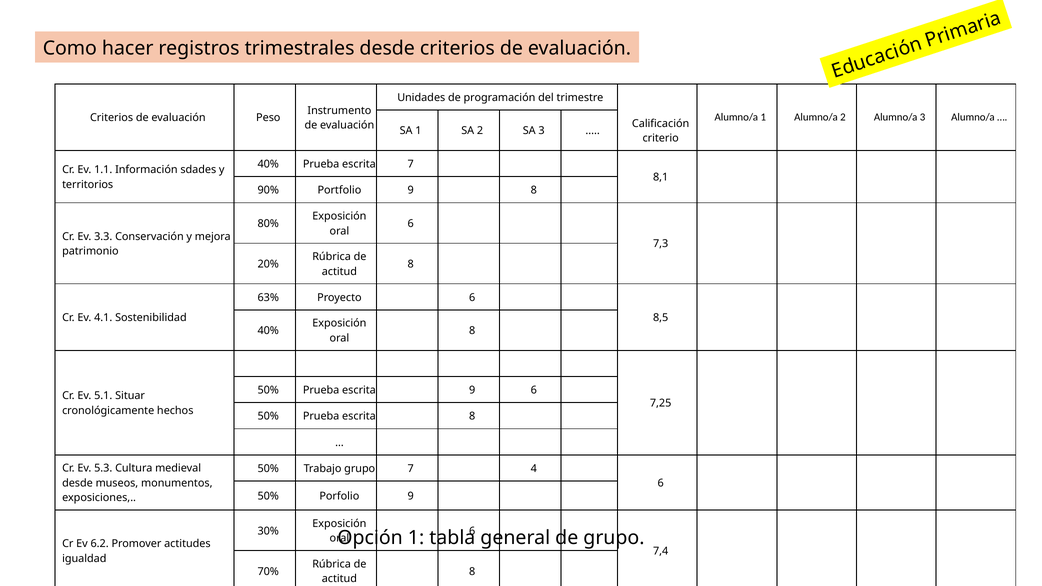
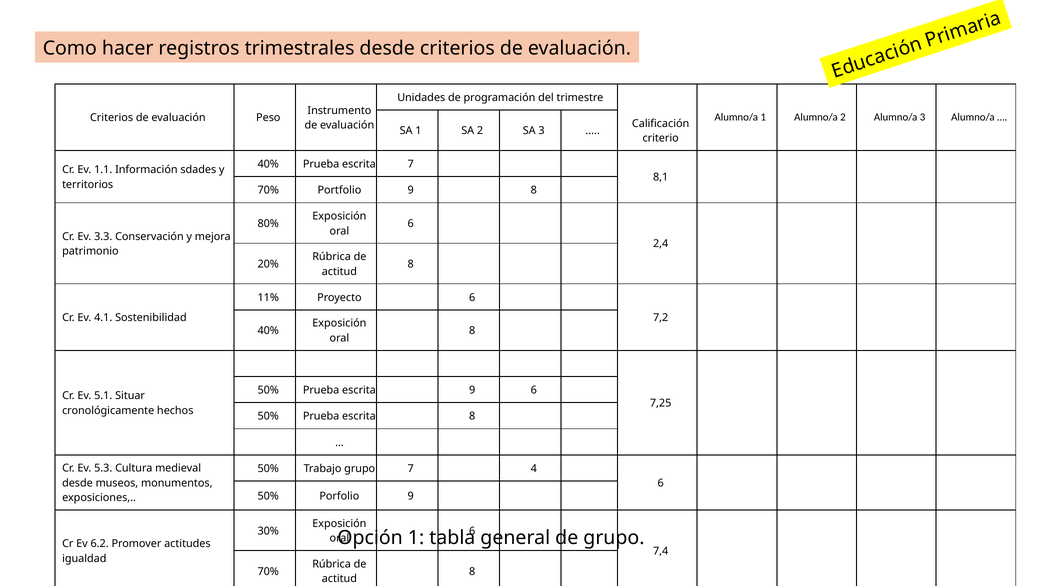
90%: 90% -> 70% (268, 190)
7,3: 7,3 -> 2,4 (661, 244)
63%: 63% -> 11% (268, 298)
8,5: 8,5 -> 7,2 (661, 318)
